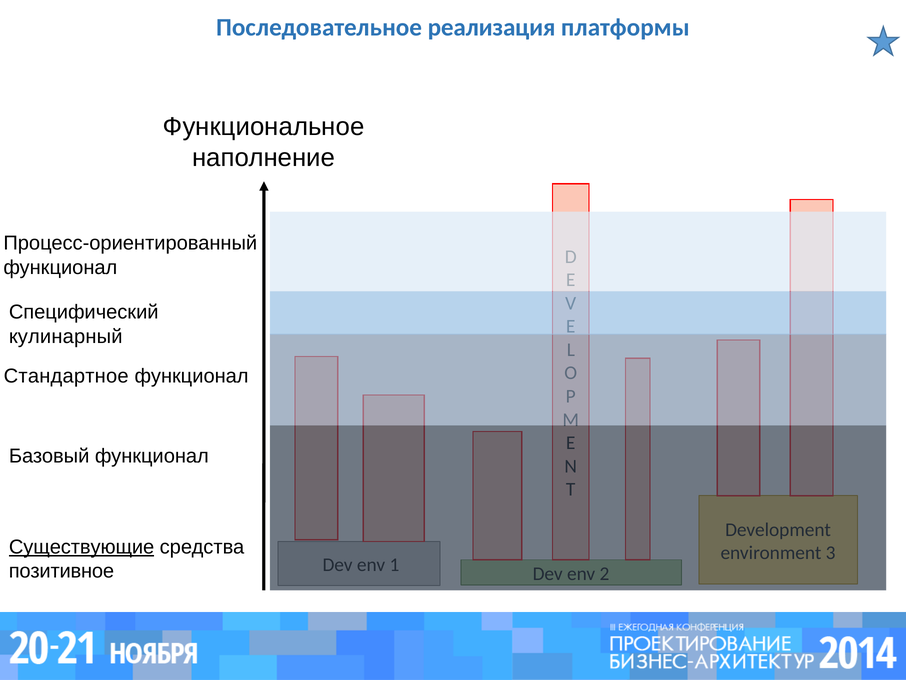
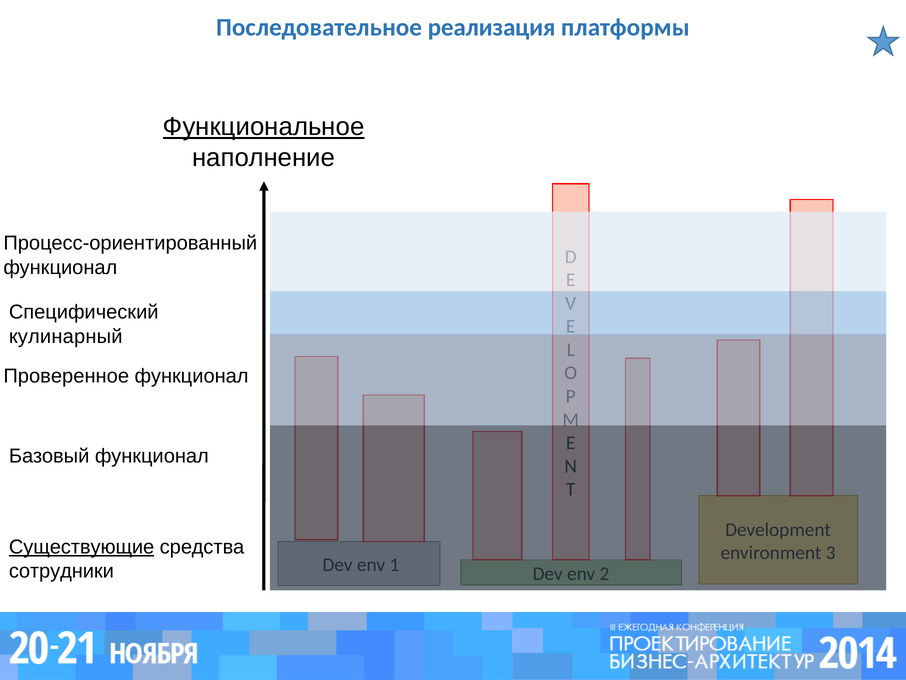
Функциональное underline: none -> present (264, 127)
Стандартное: Стандартное -> Проверенное (66, 376)
позитивное: позитивное -> сотрудники (61, 571)
